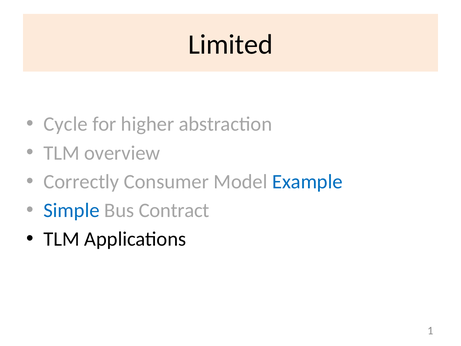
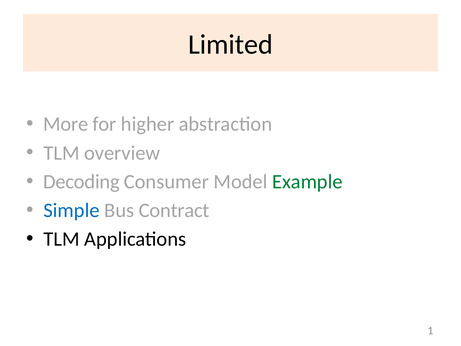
Cycle: Cycle -> More (66, 124)
Correctly: Correctly -> Decoding (81, 182)
Example colour: blue -> green (307, 182)
